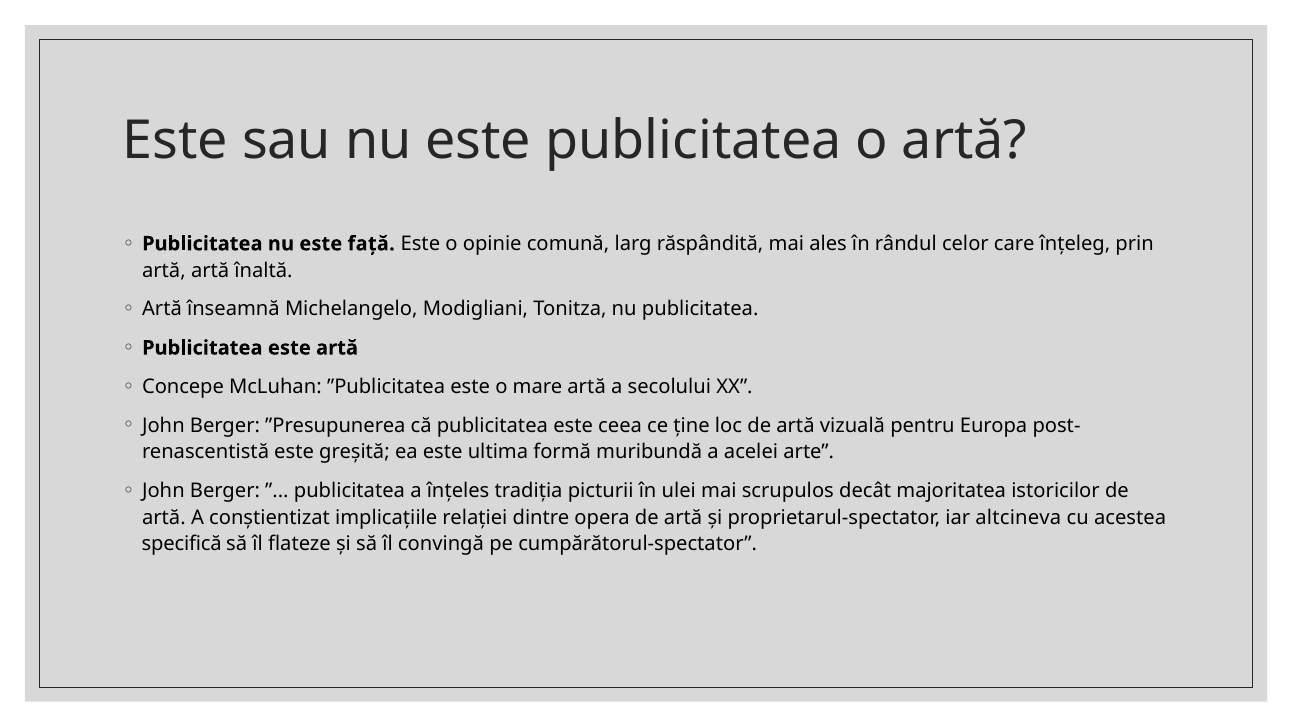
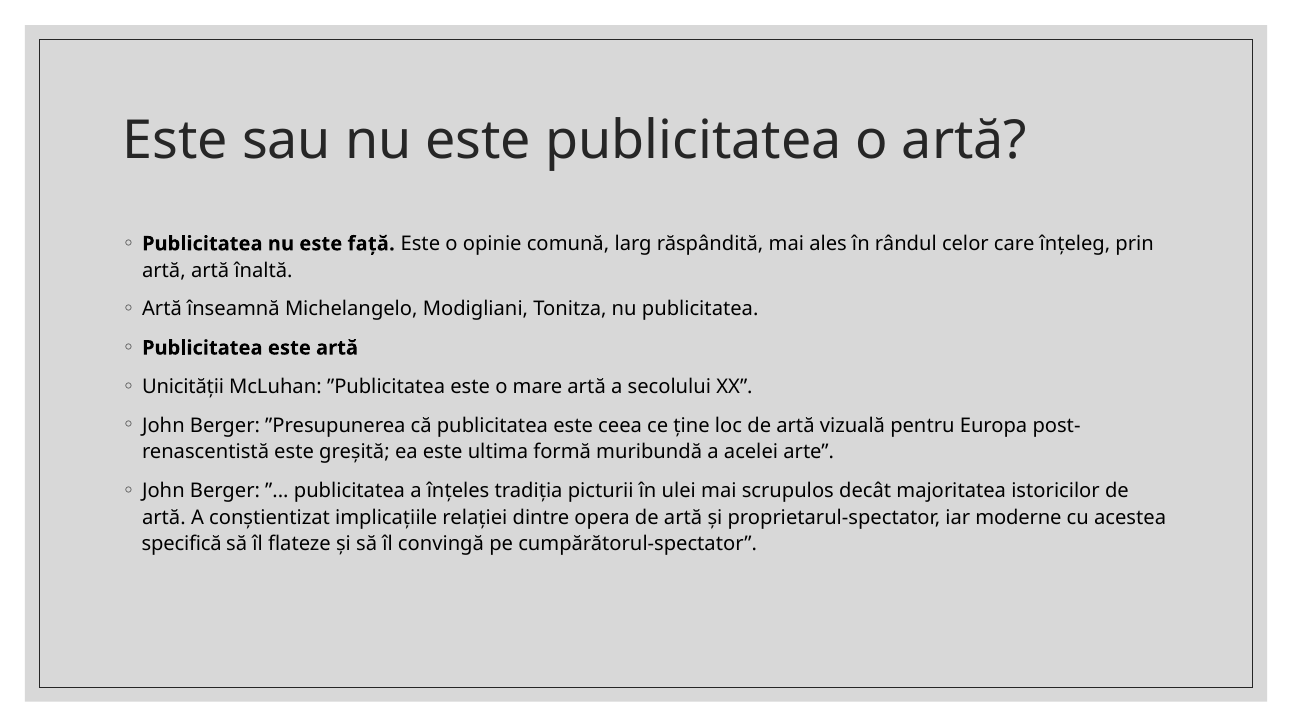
Concepe: Concepe -> Unicității (183, 387)
altcineva: altcineva -> moderne (1019, 517)
